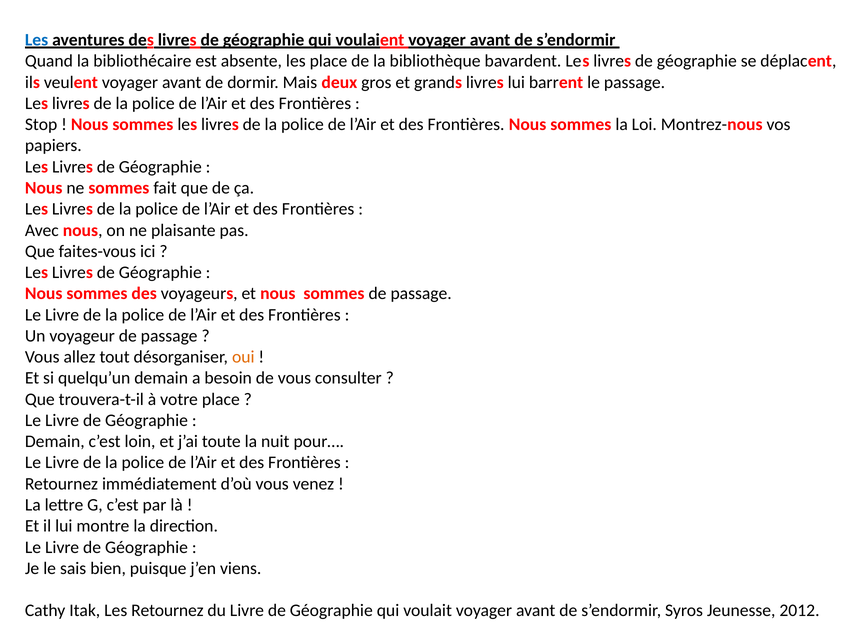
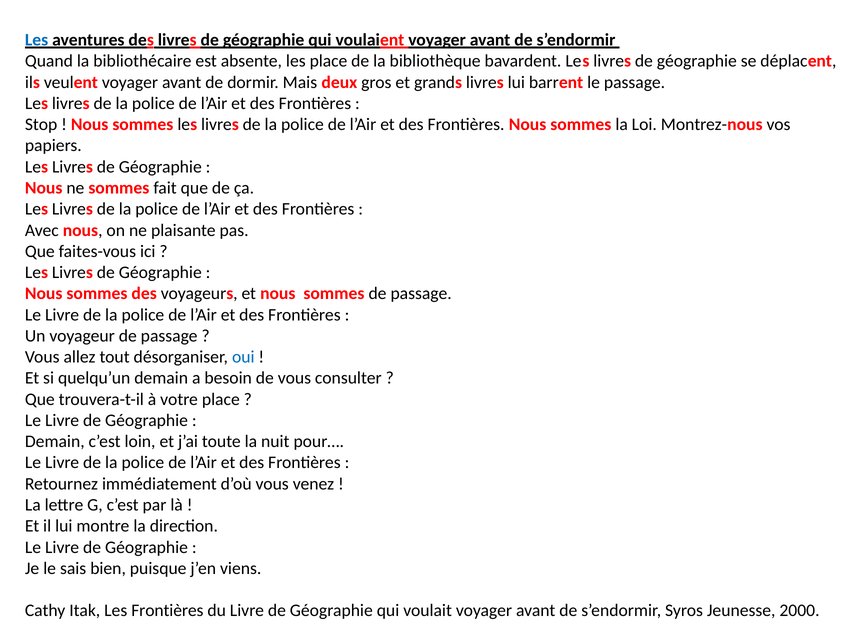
oui colour: orange -> blue (243, 357)
Les Retournez: Retournez -> Frontières (167, 611)
2012: 2012 -> 2000 (799, 611)
